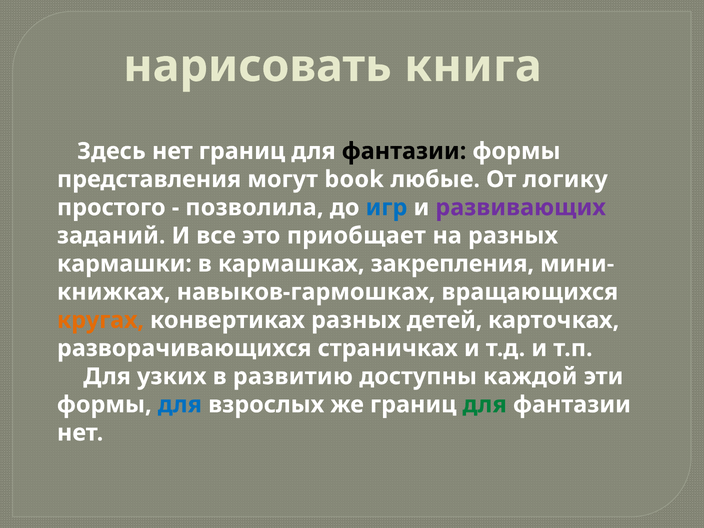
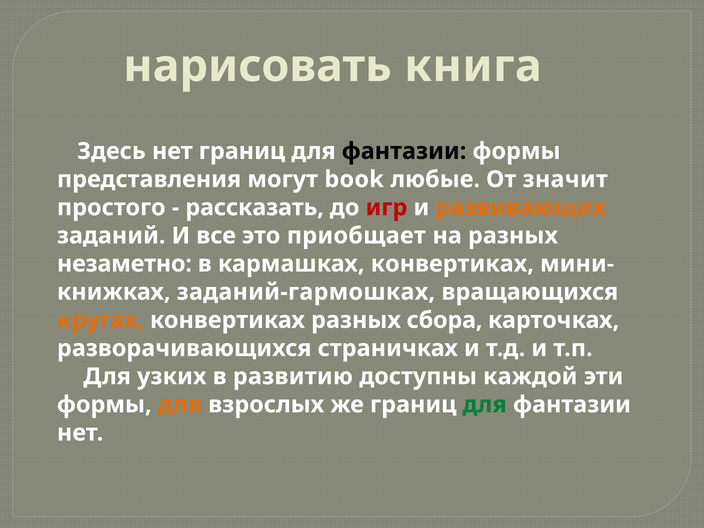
логику: логику -> значит (565, 179)
позволила: позволила -> рассказать (255, 208)
игр colour: blue -> red (386, 208)
развивающих colour: purple -> orange (521, 208)
кармашки: кармашки -> незаметно (124, 264)
кармашках закрепления: закрепления -> конвертиках (452, 264)
навыков-гармошках: навыков-гармошках -> заданий-гармошках (306, 292)
детей: детей -> сбора (445, 320)
для colour: blue -> orange (180, 405)
